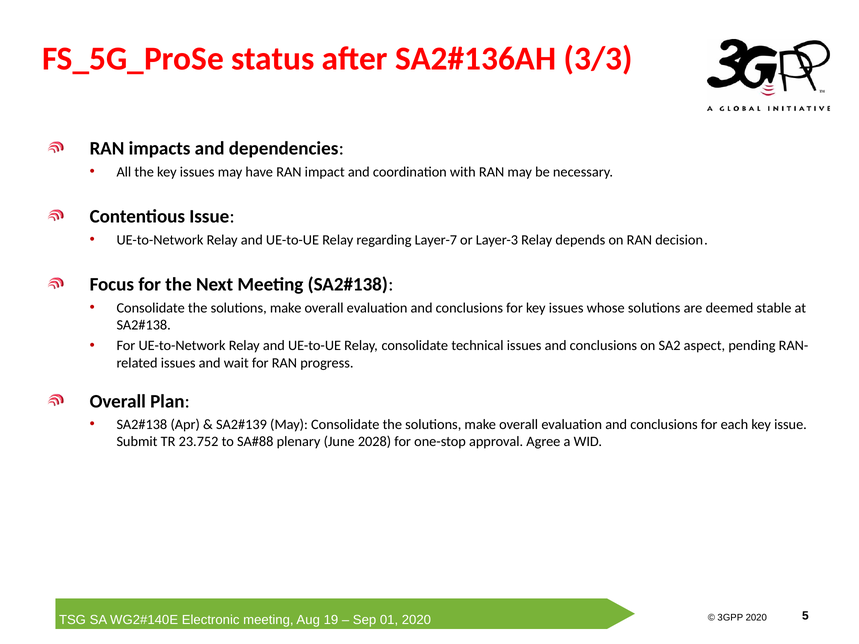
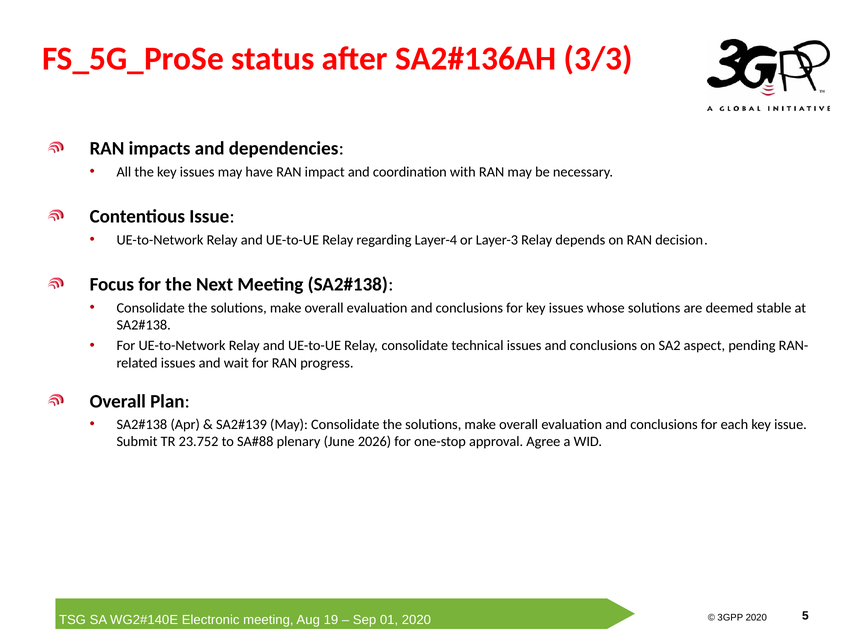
Layer-7: Layer-7 -> Layer-4 (436, 240)
2028: 2028 -> 2026 (375, 442)
